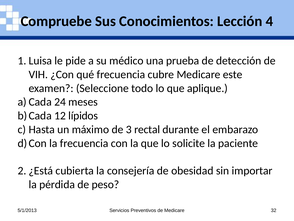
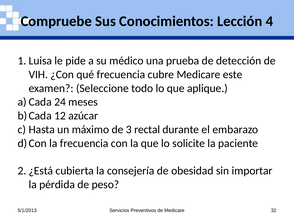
lípidos: lípidos -> azúcar (83, 115)
